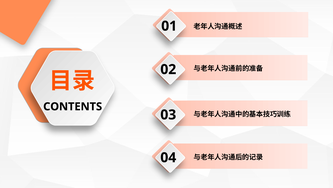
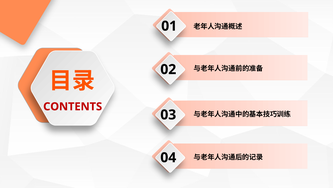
CONTENTS colour: black -> red (73, 106)
